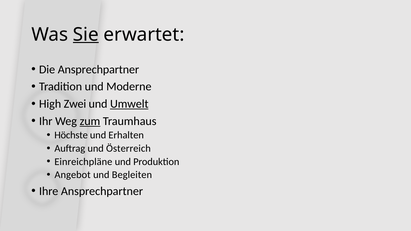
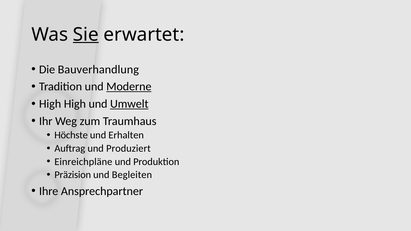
Die Ansprechpartner: Ansprechpartner -> Bauverhandlung (98, 69)
Moderne underline: none -> present (129, 87)
High Zwei: Zwei -> High (75, 104)
zum underline: present -> none (90, 121)
Österreich: Österreich -> Produziert (128, 149)
Angebot: Angebot -> Präzision (73, 175)
